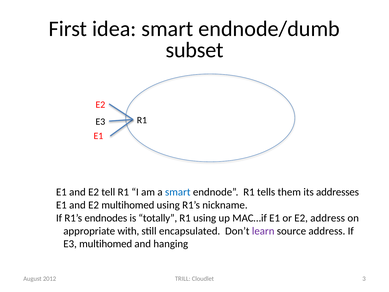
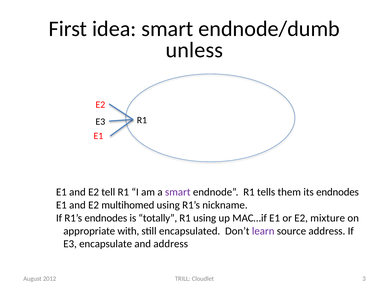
subset: subset -> unless (194, 50)
smart colour: blue -> purple (178, 192)
its addresses: addresses -> endnodes (338, 192)
E2 address: address -> mixture (328, 218)
E3 multihomed: multihomed -> encapsulate (106, 244)
and hanging: hanging -> address (171, 244)
